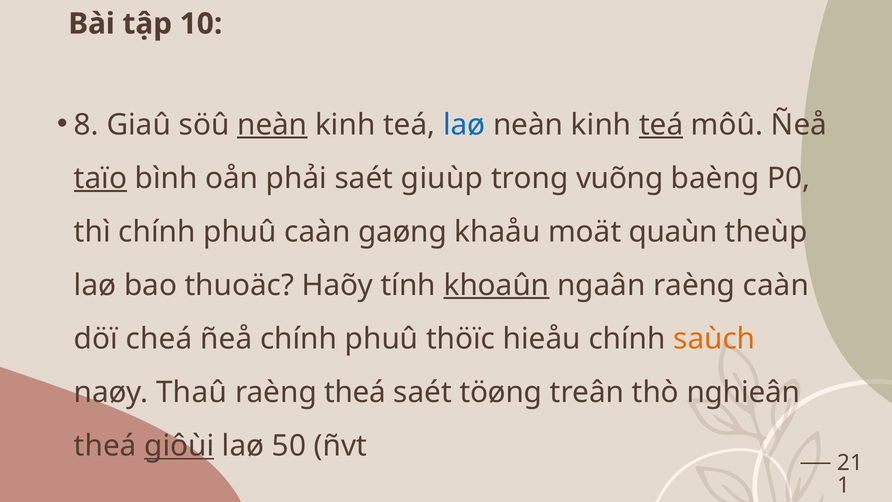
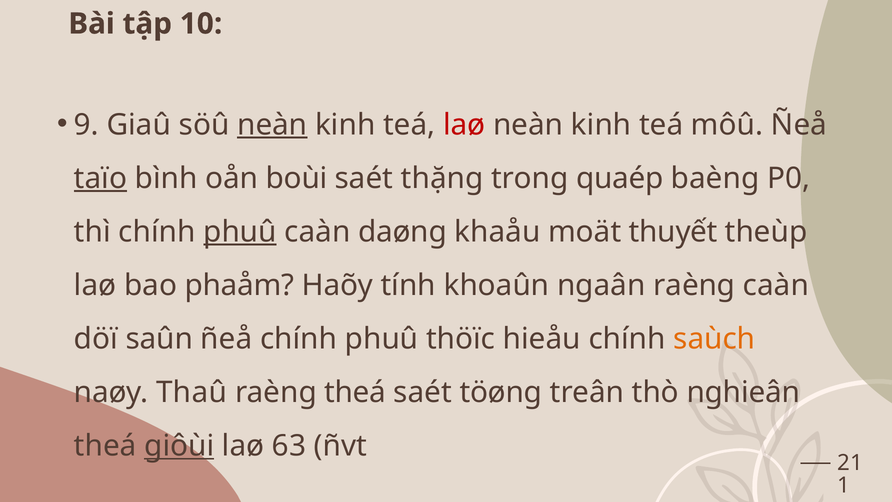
8: 8 -> 9 (86, 125)
laø colour: blue -> red (464, 125)
teá underline: present -> none (661, 125)
phải: phải -> boùi (297, 178)
giuùp: giuùp -> thặng (442, 178)
vuõng: vuõng -> quaép (620, 178)
phuû underline: none -> present (240, 232)
gaøng: gaøng -> daøng (403, 232)
quaùn: quaùn -> thuyết (673, 232)
thuoäc: thuoäc -> phaåm (239, 285)
khoaûn underline: present -> none (496, 285)
cheá: cheá -> saûn (159, 339)
50: 50 -> 63 (289, 446)
